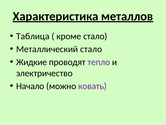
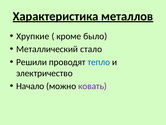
Таблица: Таблица -> Хрупкие (33, 36)
кроме стало: стало -> было (95, 36)
Жидкие: Жидкие -> Решили (32, 62)
тепло colour: purple -> blue (99, 62)
